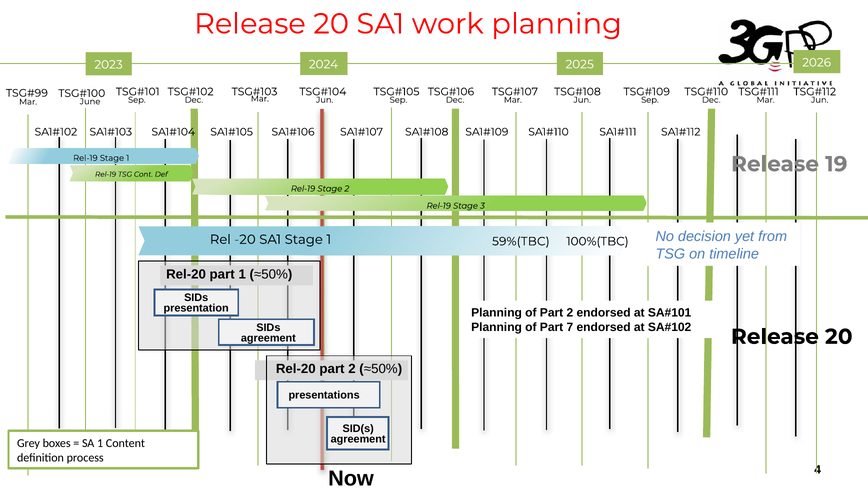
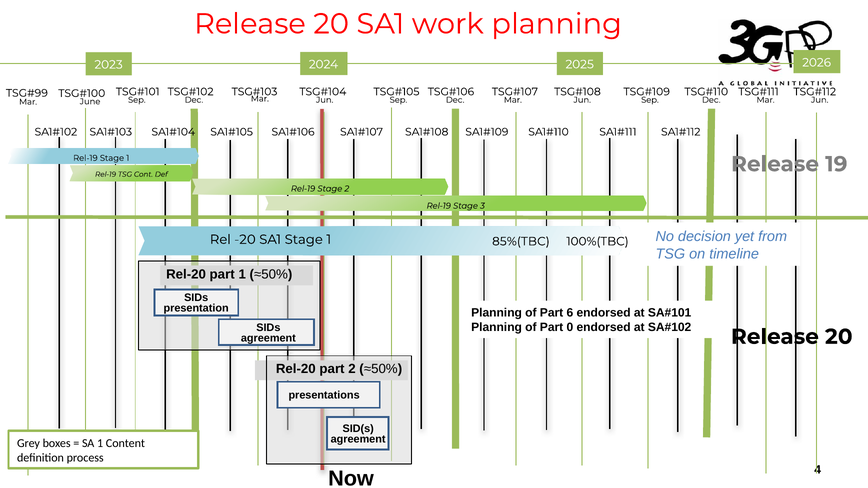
59%(TBC: 59%(TBC -> 85%(TBC (521, 242)
of Part 2: 2 -> 6 (570, 313)
7: 7 -> 0 (570, 328)
